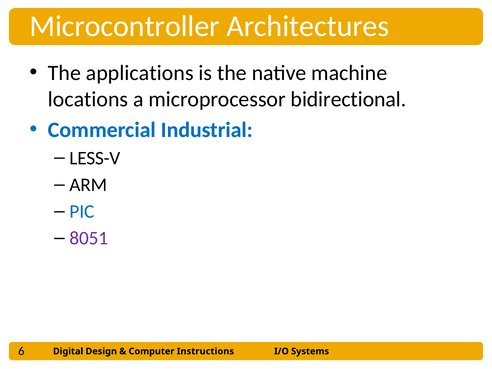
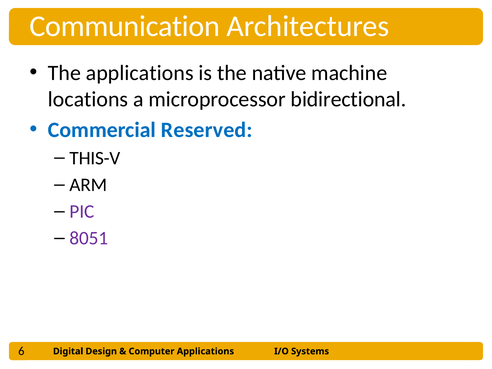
Microcontroller: Microcontroller -> Communication (125, 26)
Industrial: Industrial -> Reserved (207, 130)
LESS-V: LESS-V -> THIS-V (95, 158)
PIC colour: blue -> purple (82, 212)
Instructions: Instructions -> Applications (205, 351)
